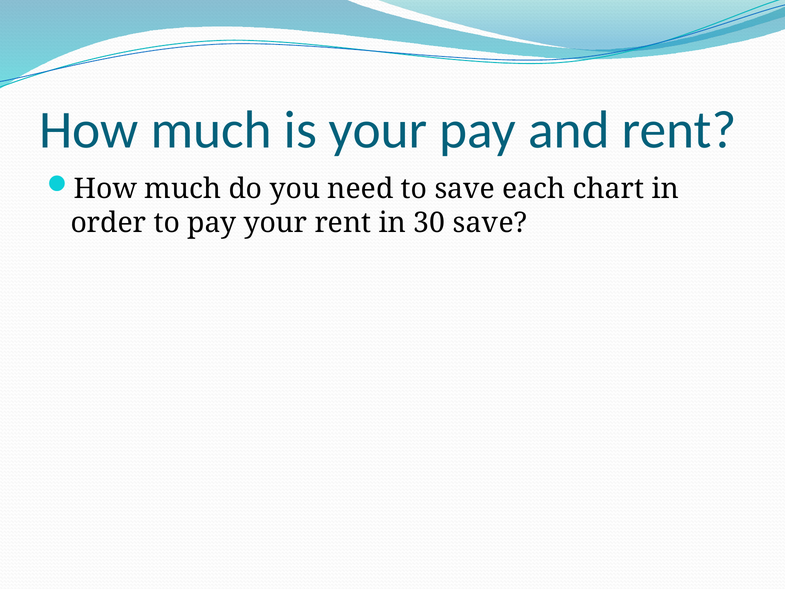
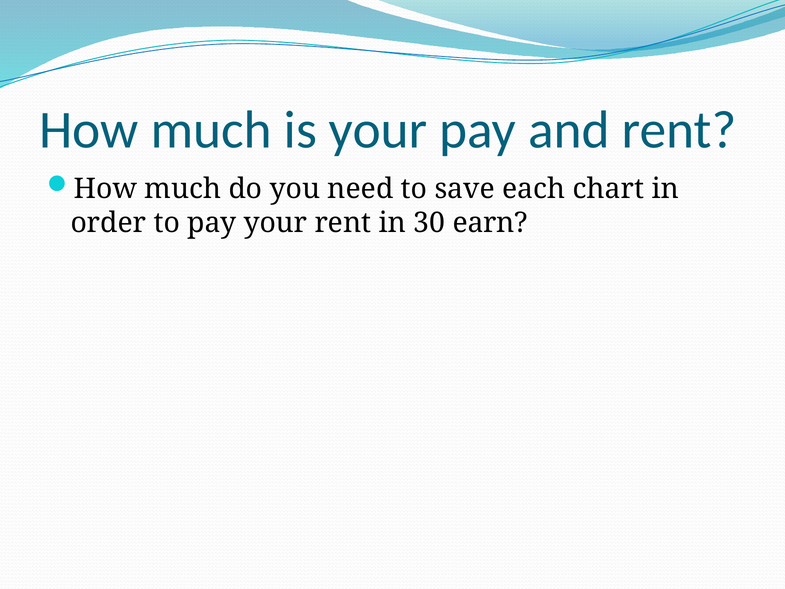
30 save: save -> earn (490, 223)
